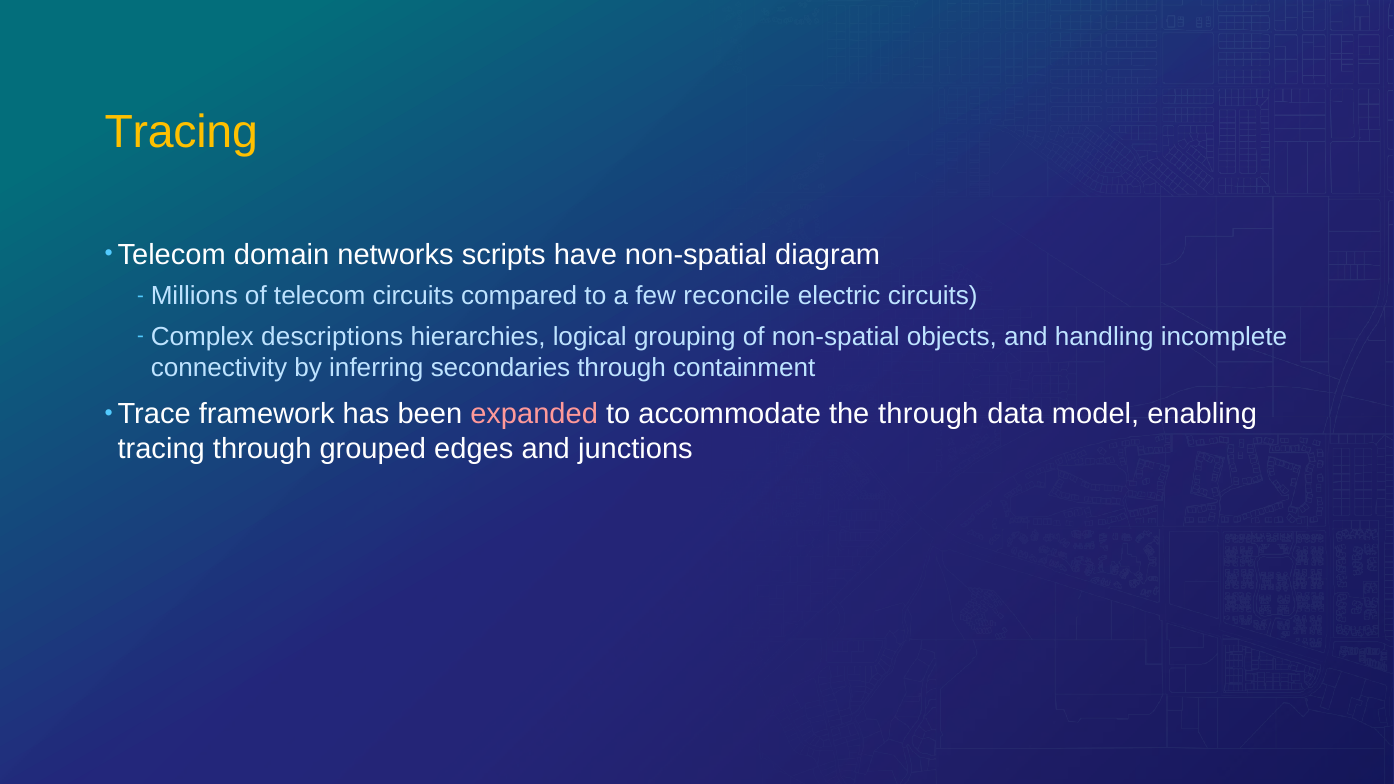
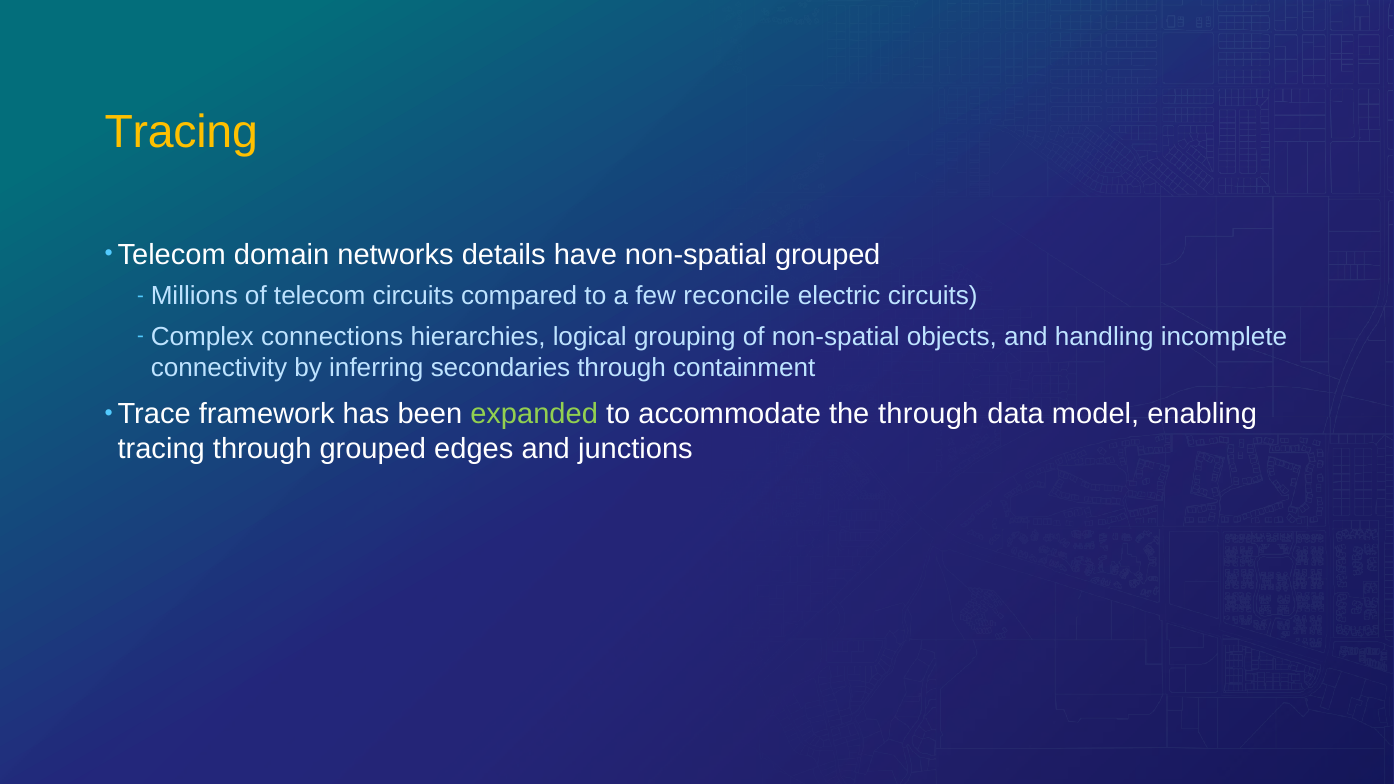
scripts: scripts -> details (504, 255)
non-spatial diagram: diagram -> grouped (828, 255)
descriptions: descriptions -> connections (332, 336)
expanded colour: pink -> light green (534, 414)
